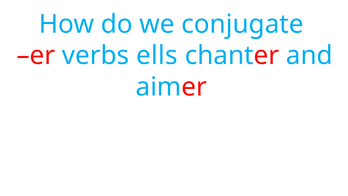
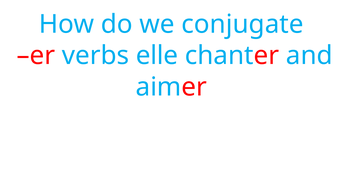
ells: ells -> elle (157, 56)
